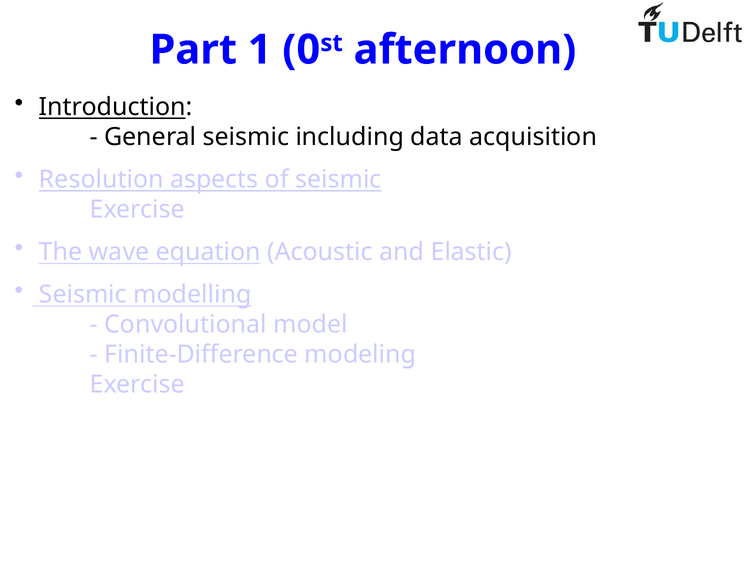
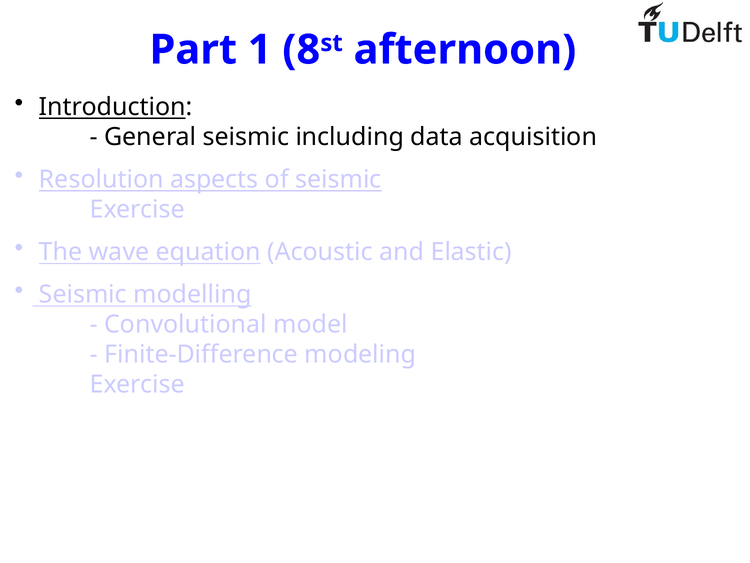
0: 0 -> 8 (301, 50)
